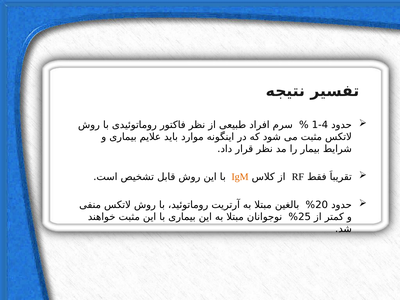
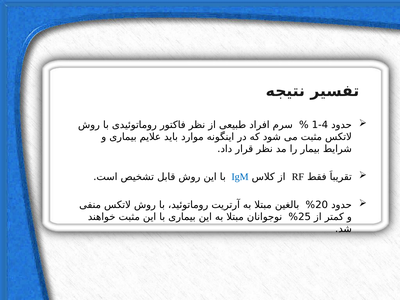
IgM colour: orange -> blue (240, 177)
